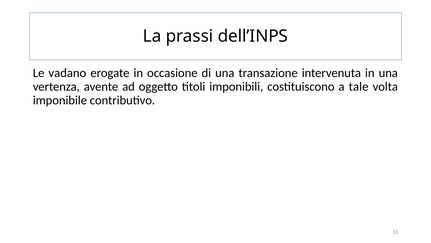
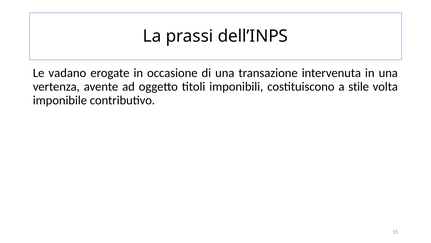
tale: tale -> stile (359, 86)
